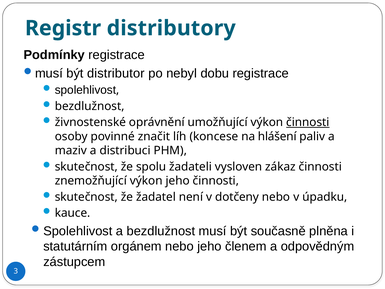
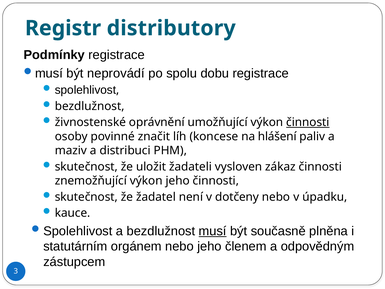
distributor: distributor -> neprovádí (116, 73)
nebyl: nebyl -> spolu (182, 73)
spolu: spolu -> uložit (151, 167)
musí underline: none -> present (213, 231)
